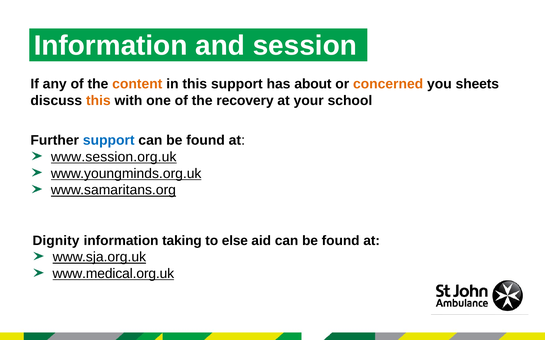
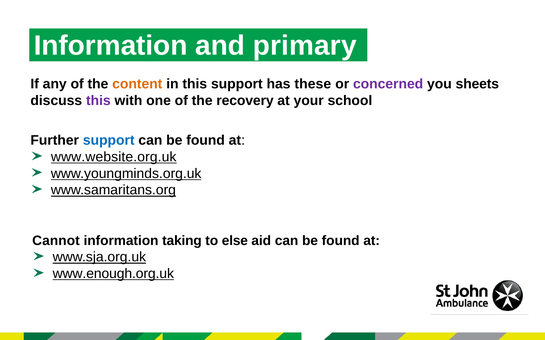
session: session -> primary (305, 46)
about: about -> these (313, 84)
concerned colour: orange -> purple (388, 84)
this colour: orange -> purple (98, 101)
www.session.org.uk: www.session.org.uk -> www.website.org.uk (114, 157)
Dignity: Dignity -> Cannot (56, 241)
www.medical.org.uk: www.medical.org.uk -> www.enough.org.uk (113, 274)
